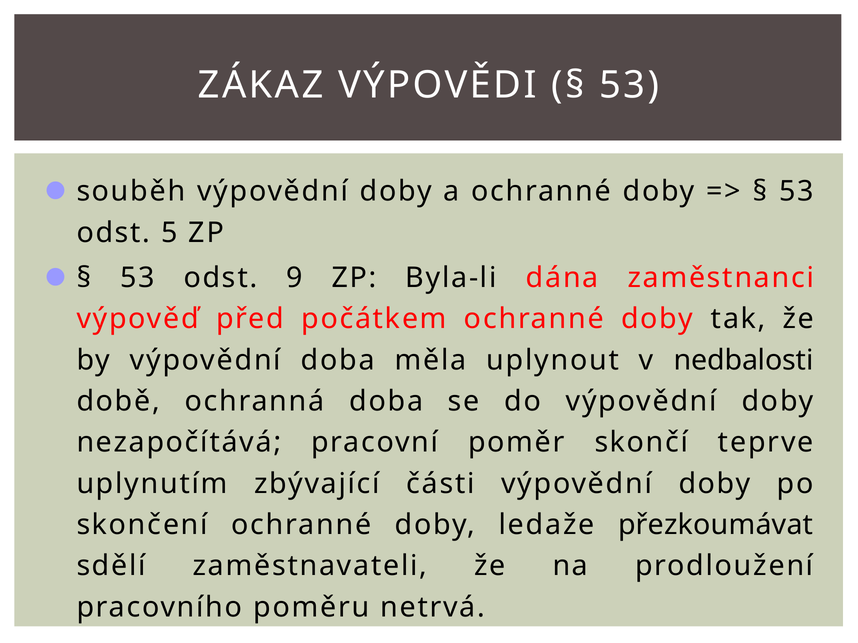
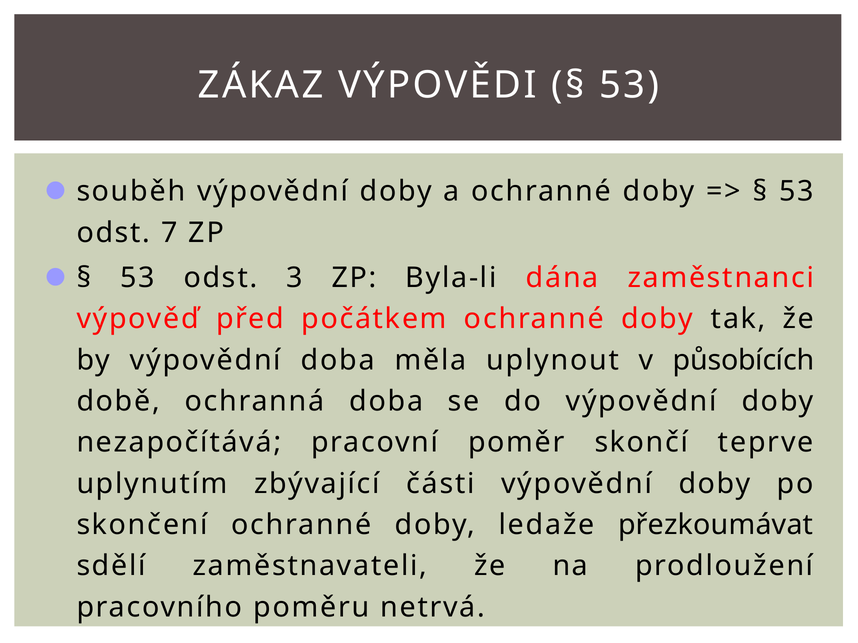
5: 5 -> 7 (169, 233)
9: 9 -> 3 (294, 278)
nedbalosti: nedbalosti -> působících (744, 360)
